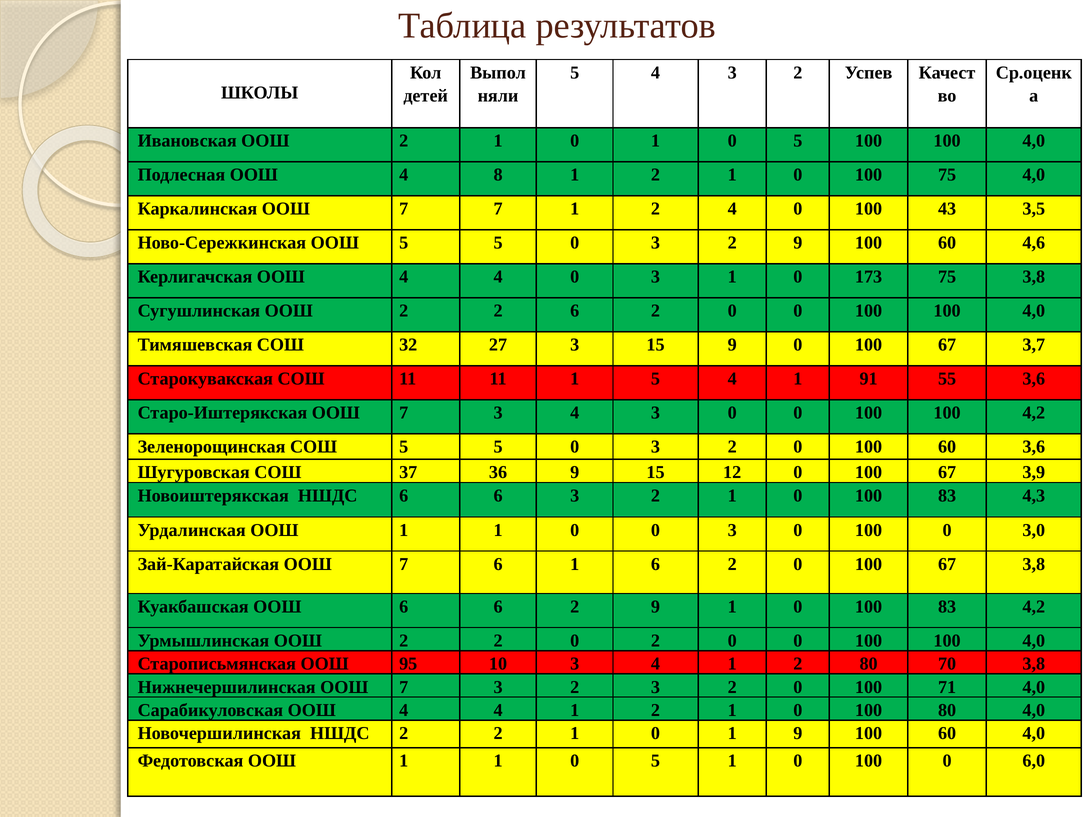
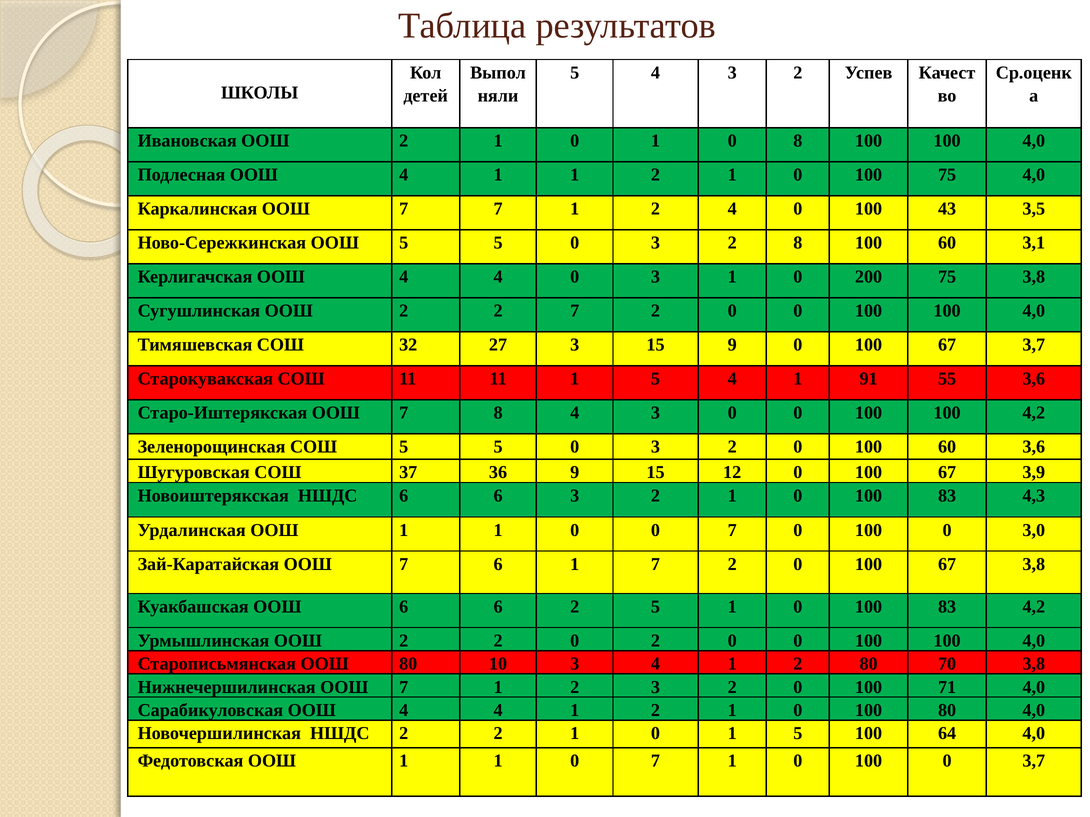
0 1 0 5: 5 -> 8 (798, 141)
ООШ 4 8: 8 -> 1 (498, 175)
3 2 9: 9 -> 8 (798, 243)
4,6: 4,6 -> 3,1 (1034, 243)
173: 173 -> 200 (869, 277)
2 6: 6 -> 7 (575, 311)
Старо-Иштерякская ООШ 7 3: 3 -> 8 (498, 413)
0 0 3: 3 -> 7 (732, 530)
1 6: 6 -> 7 (656, 564)
6 2 9: 9 -> 5 (656, 607)
ООШ 95: 95 -> 80 (408, 664)
Нижнечершилинская ООШ 7 3: 3 -> 1 (498, 687)
0 1 9: 9 -> 5 (798, 734)
60: 60 -> 64 (947, 734)
1 1 0 5: 5 -> 7 (656, 761)
0 6,0: 6,0 -> 3,7 (1034, 761)
